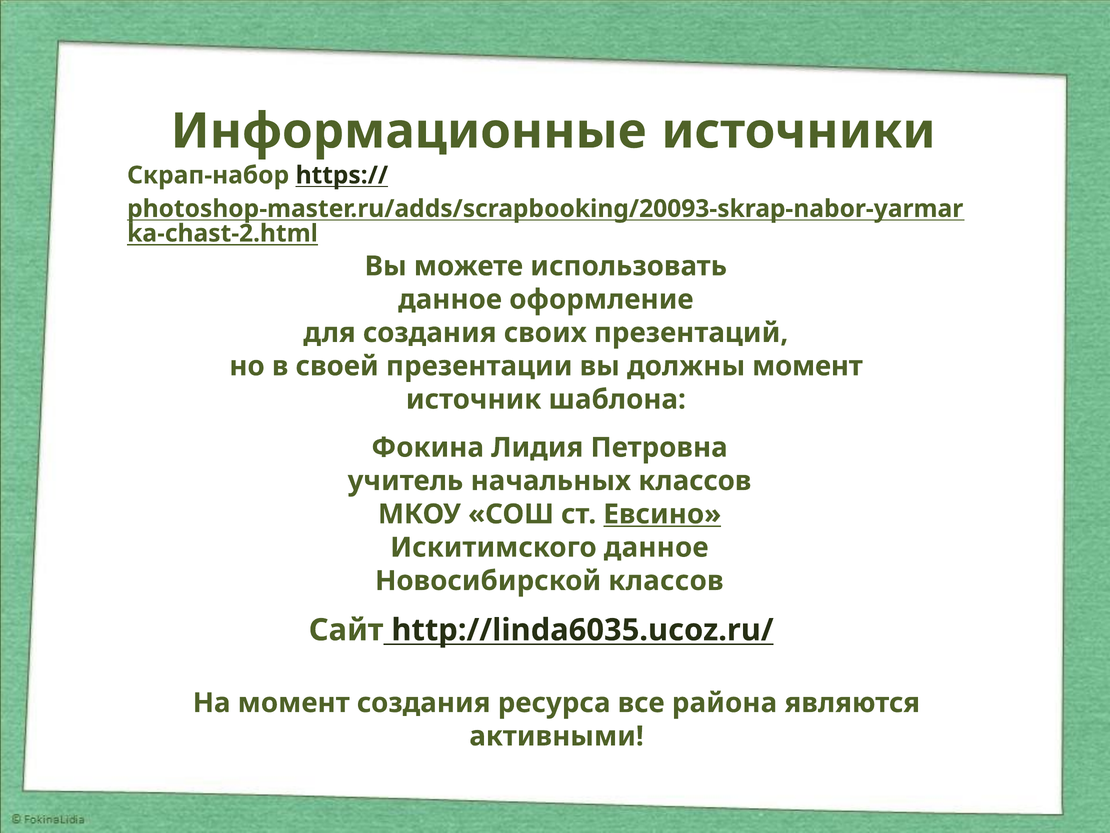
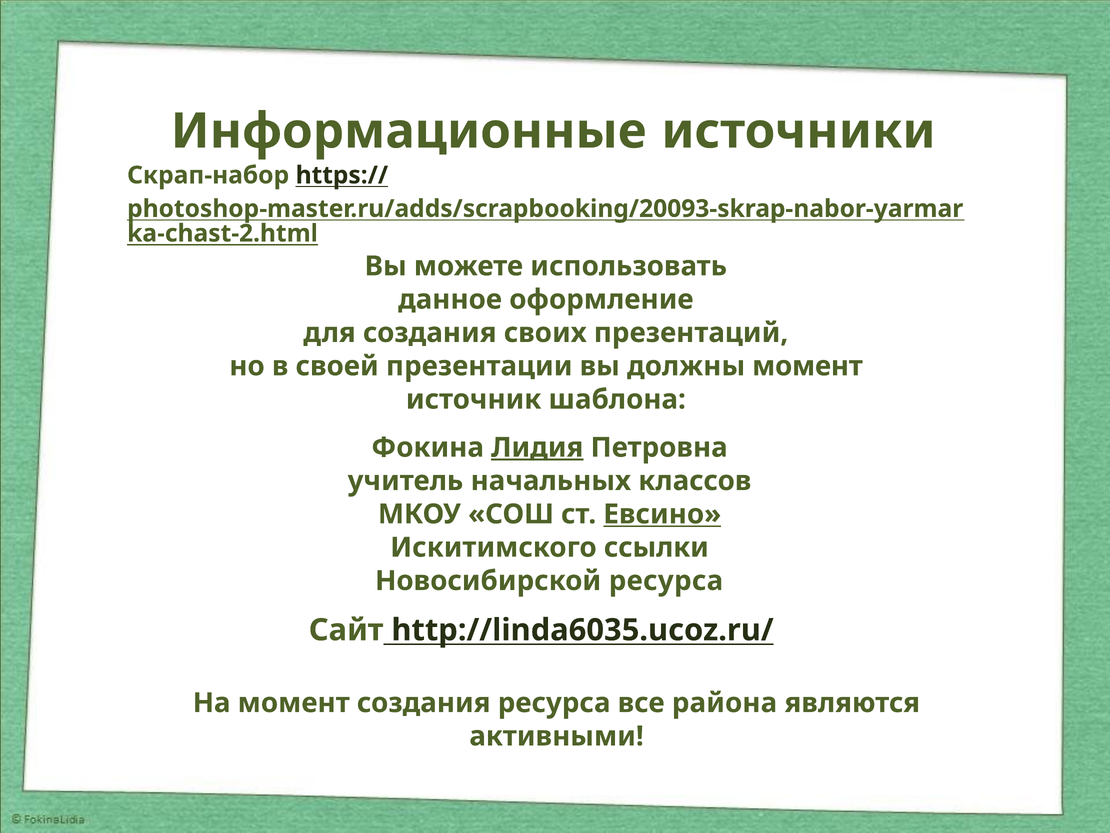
Лидия underline: none -> present (537, 447)
Искитимского данное: данное -> ссылки (656, 547)
Новосибирской классов: классов -> ресурса (666, 580)
